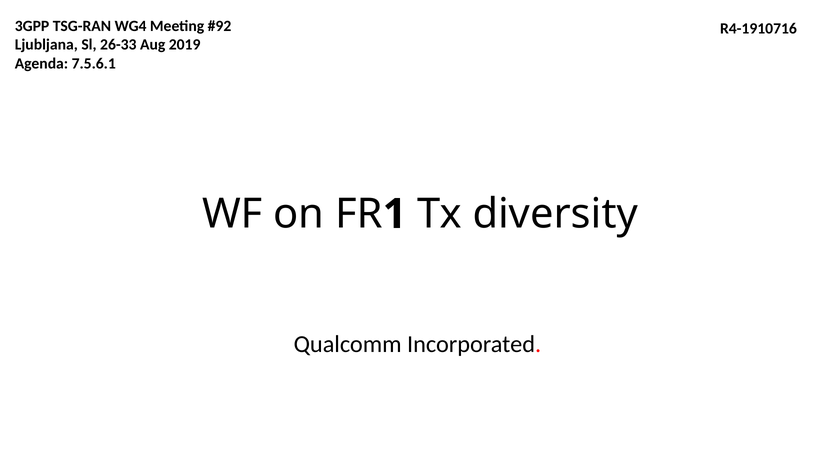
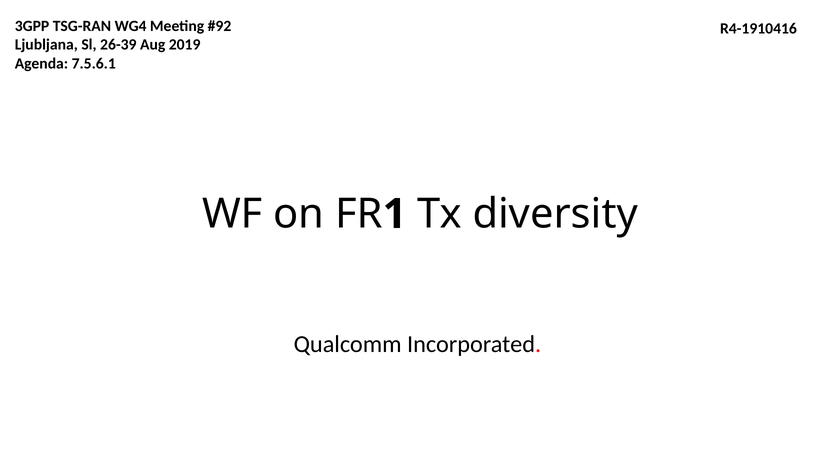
R4-1910716: R4-1910716 -> R4-1910416 (758, 28)
26-33: 26-33 -> 26-39 (118, 45)
